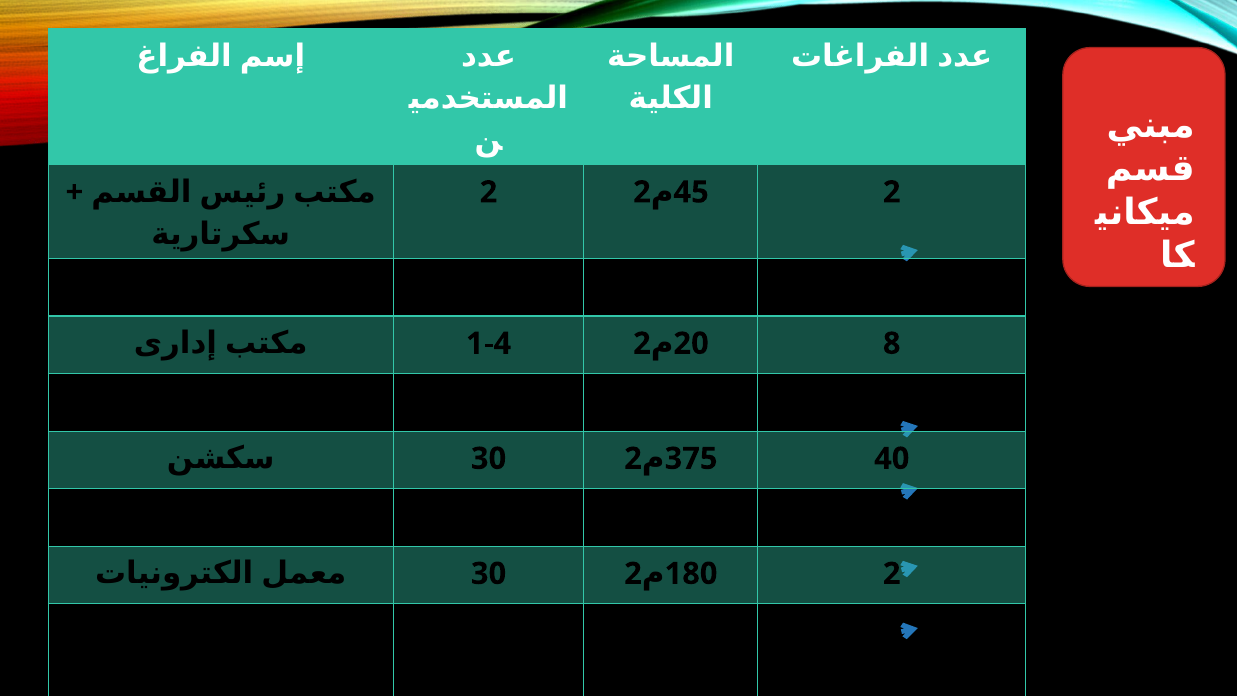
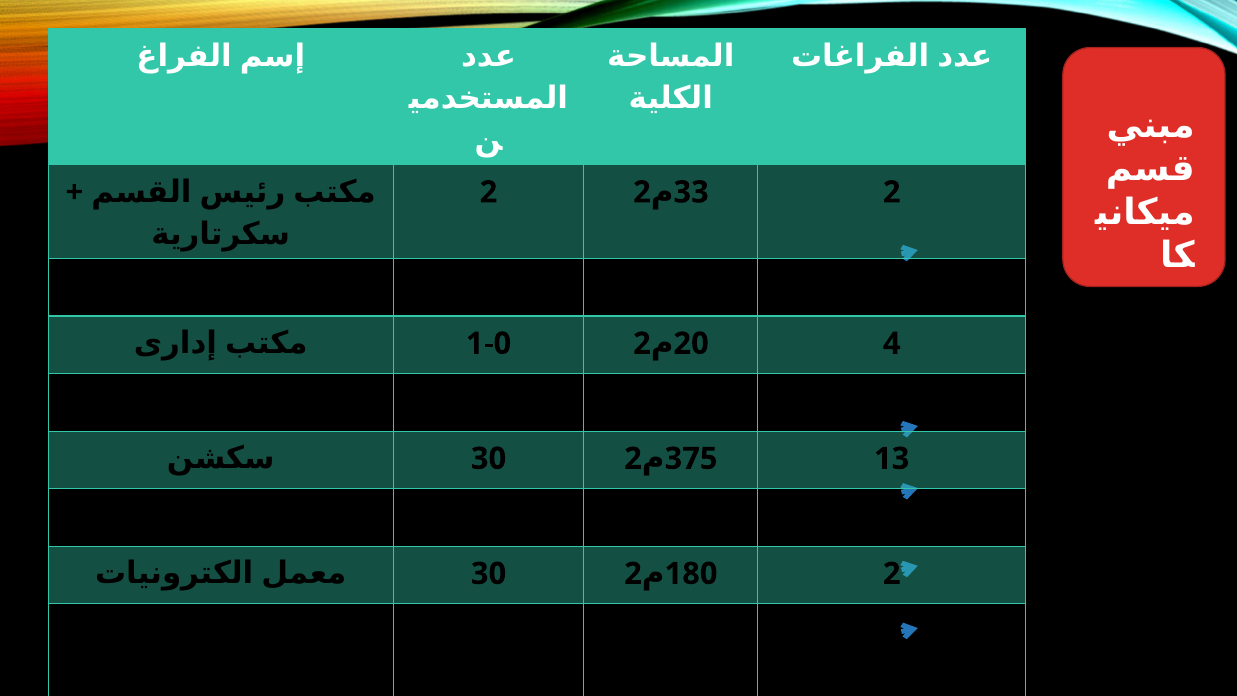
45: 45 -> 33 (691, 192)
1-4: 1-4 -> 1-0 (489, 343)
8: 8 -> 4 (892, 343)
40: 40 -> 13 (892, 459)
